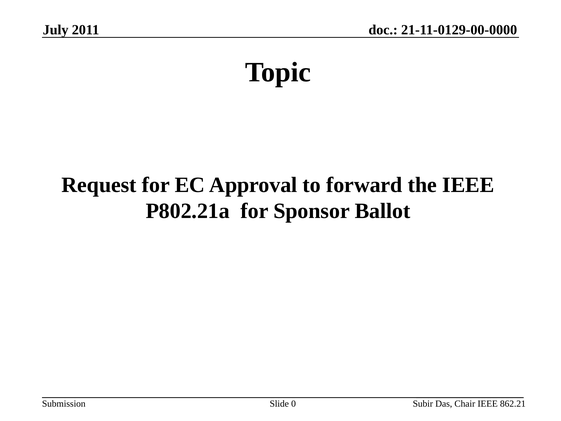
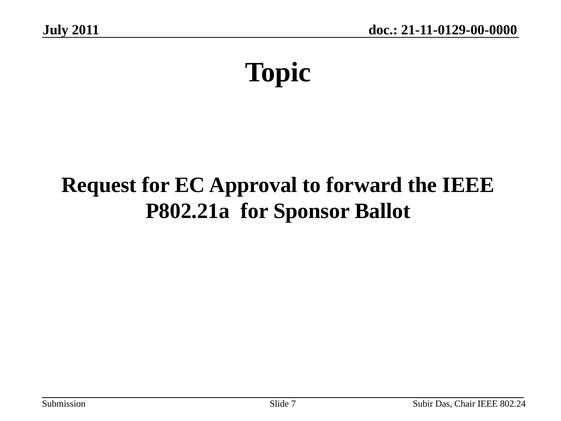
0: 0 -> 7 (294, 404)
862.21: 862.21 -> 802.24 (513, 404)
